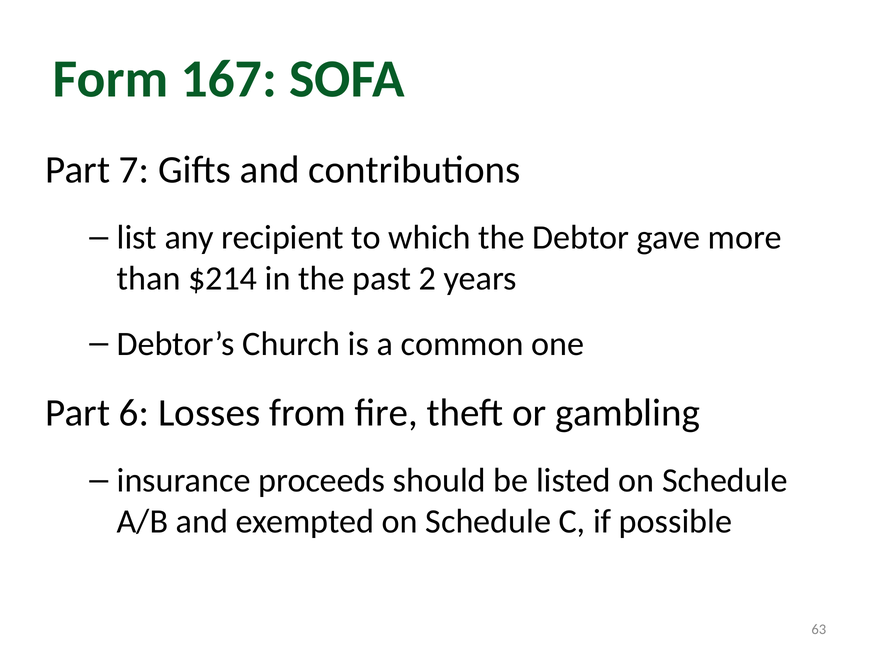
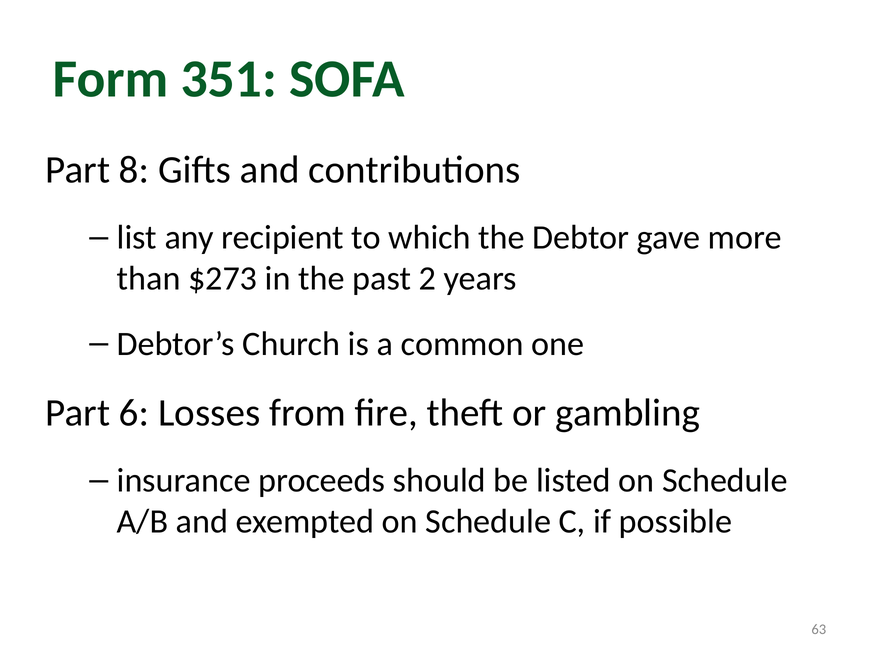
167: 167 -> 351 (229, 79)
7: 7 -> 8 (134, 170)
$214: $214 -> $273 (223, 279)
